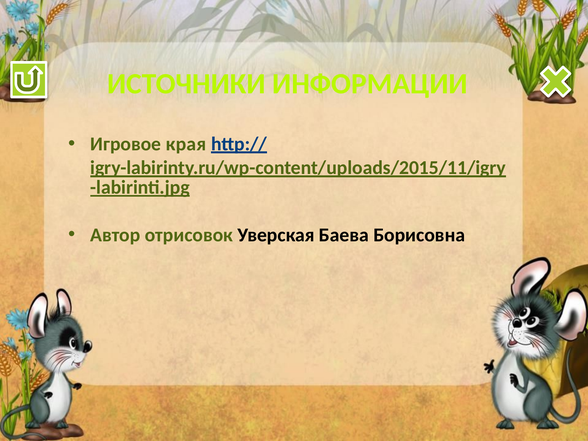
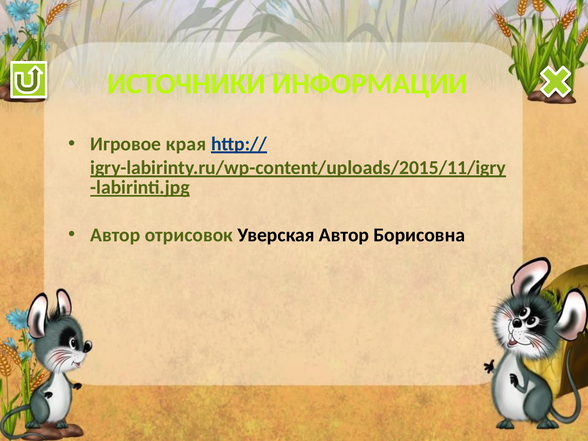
Уверская Баева: Баева -> Автор (344, 235)
